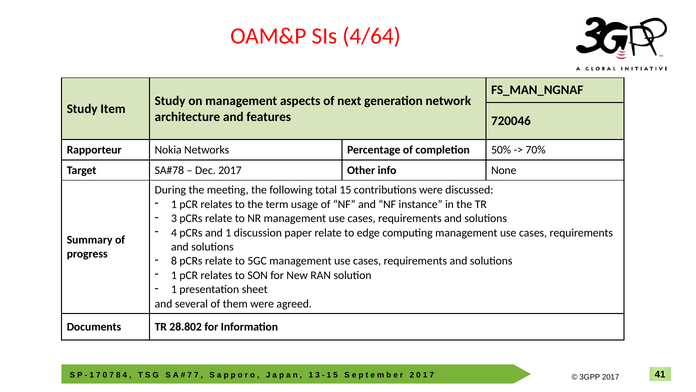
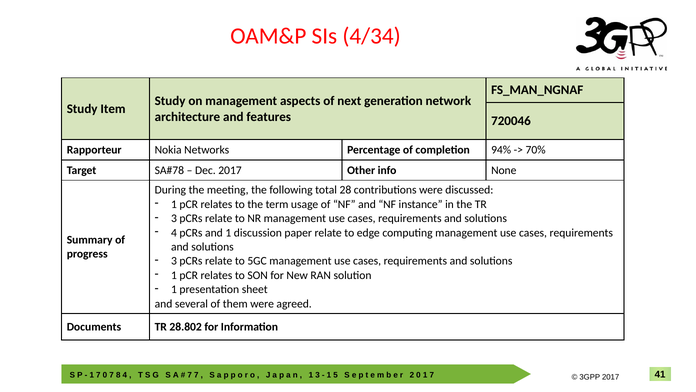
4/64: 4/64 -> 4/34 (372, 36)
50%: 50% -> 94% (501, 150)
15: 15 -> 28 (345, 190)
8: 8 -> 3 (174, 261)
